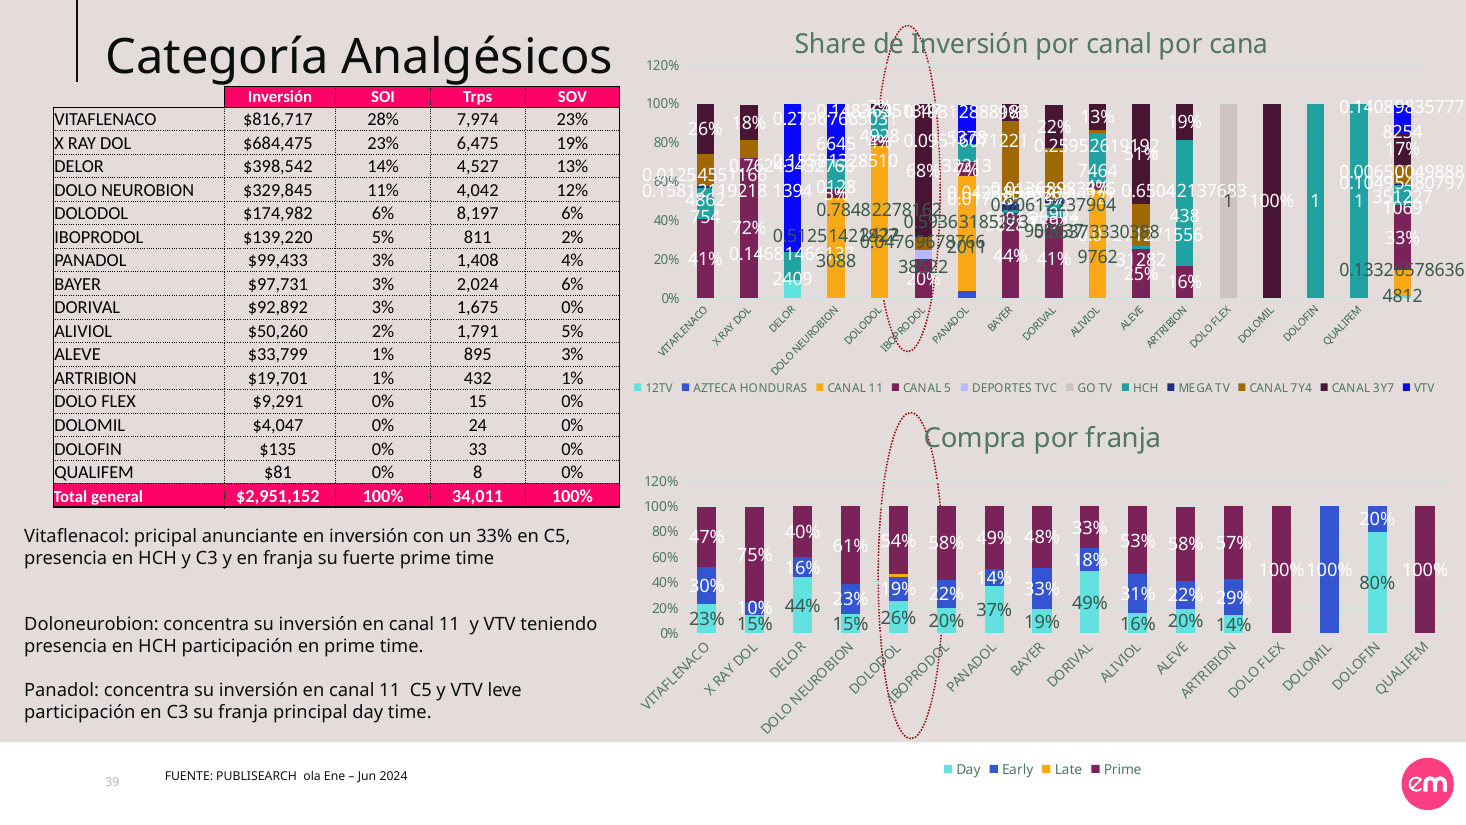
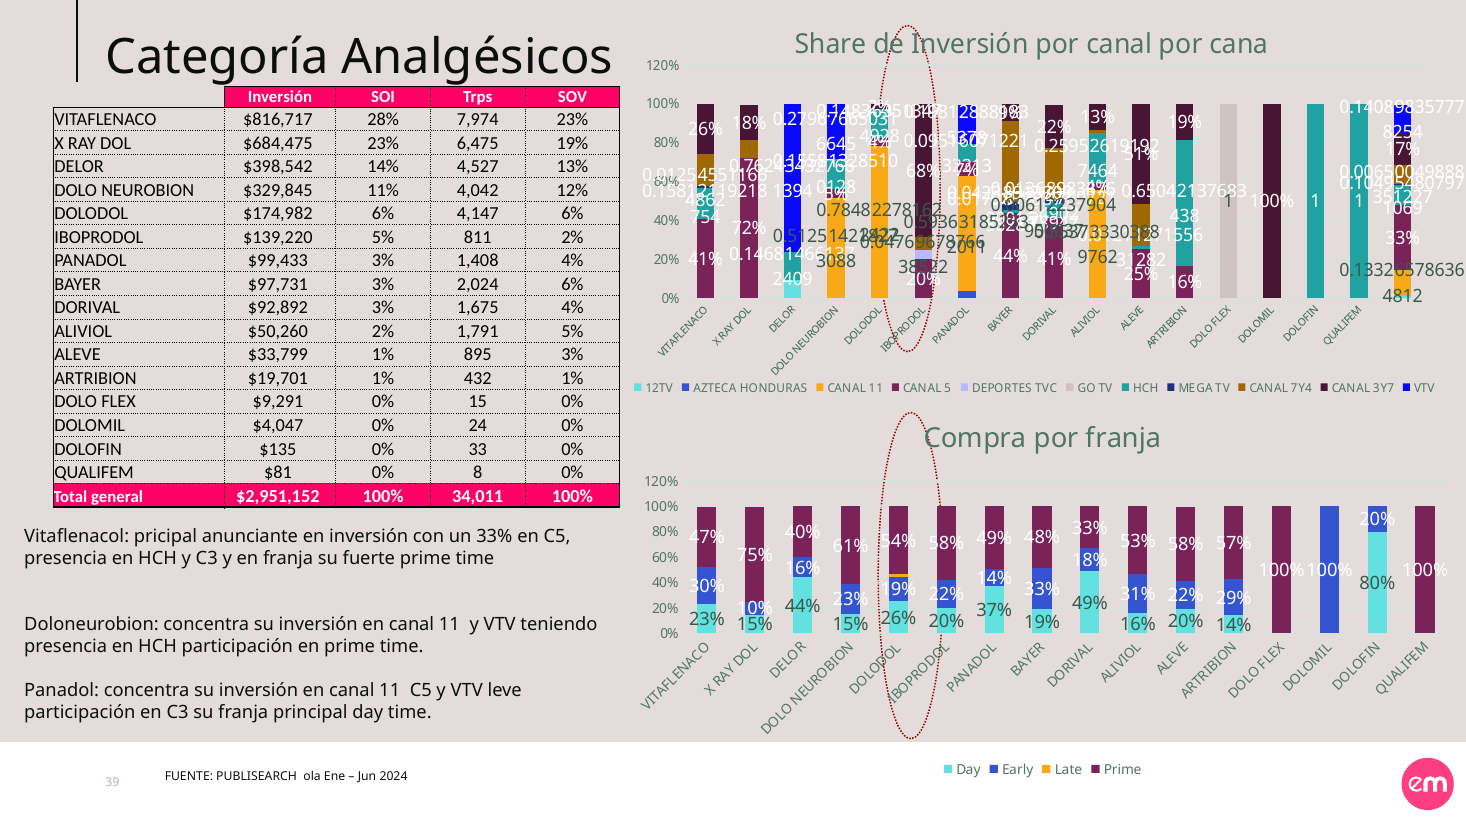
8,197: 8,197 -> 4,147 (478, 214)
1,675 0%: 0% -> 4% (572, 308)
